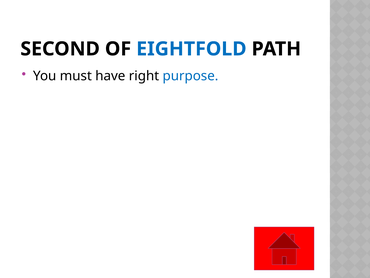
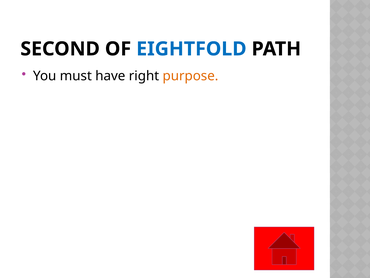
purpose colour: blue -> orange (191, 76)
